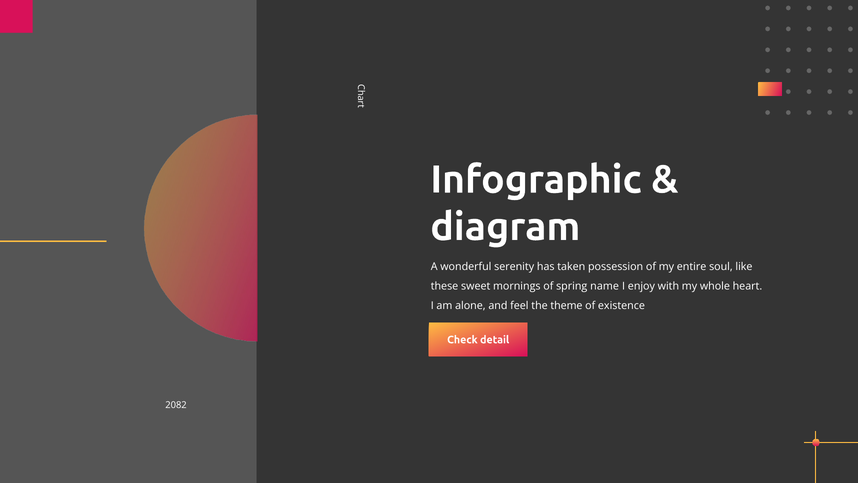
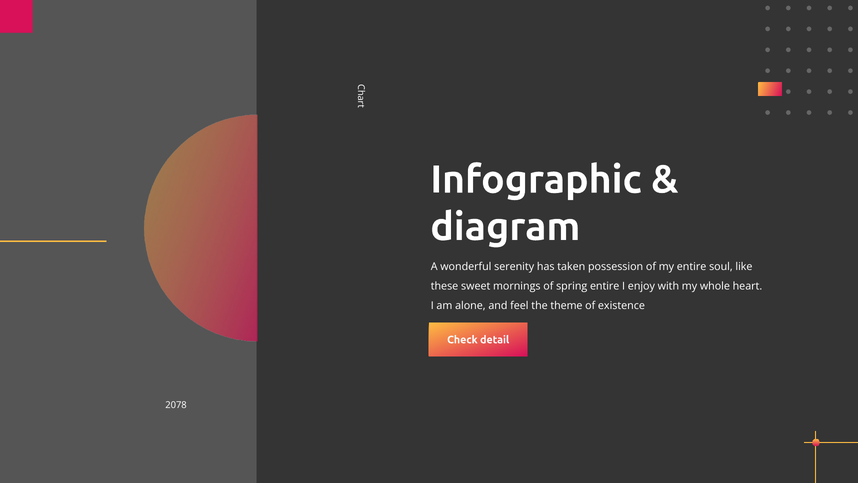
spring name: name -> entire (605, 286)
2082: 2082 -> 2078 (176, 405)
